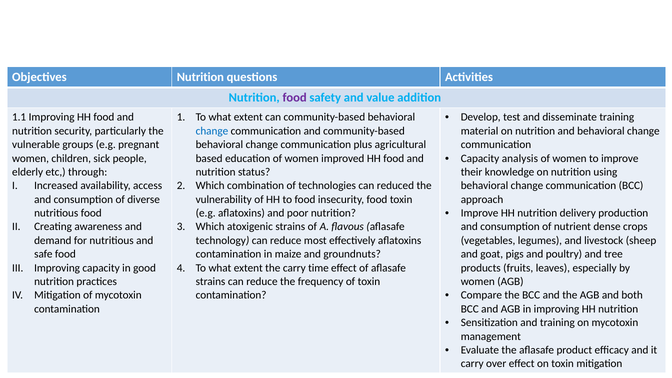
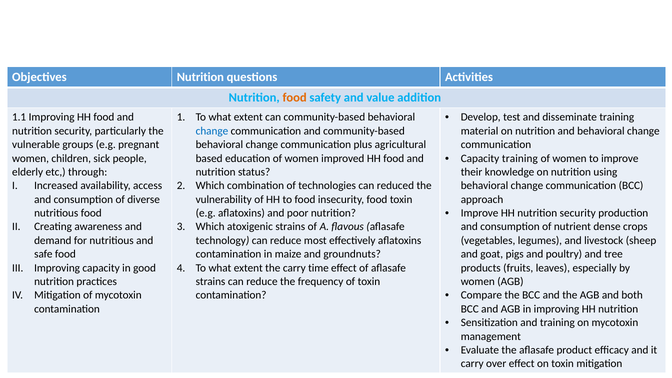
food colour: purple -> orange (295, 98)
Capacity analysis: analysis -> training (520, 158)
HH nutrition delivery: delivery -> security (578, 213)
